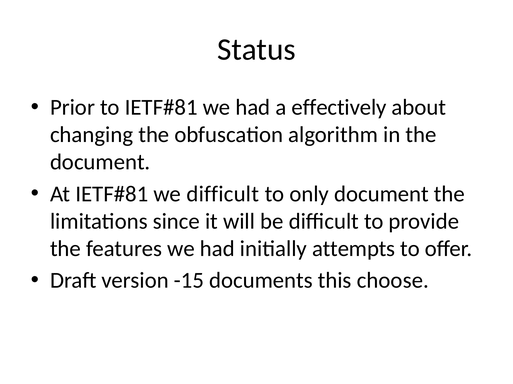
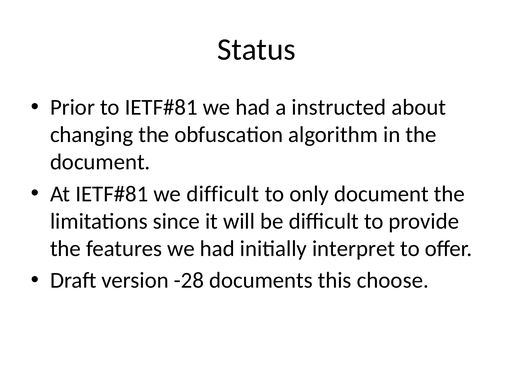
effectively: effectively -> instructed (339, 108)
attempts: attempts -> interpret (354, 249)
-15: -15 -> -28 (189, 281)
